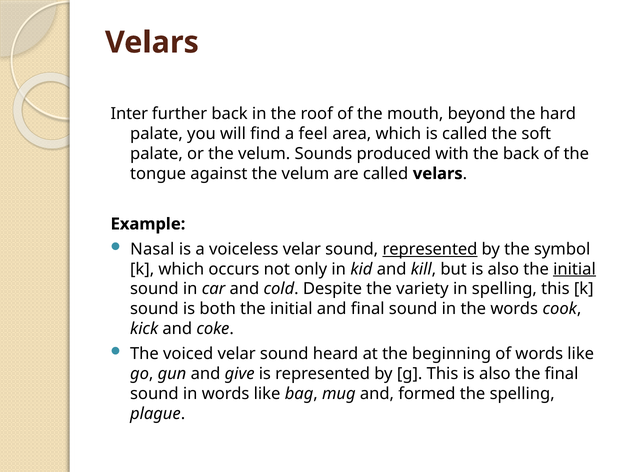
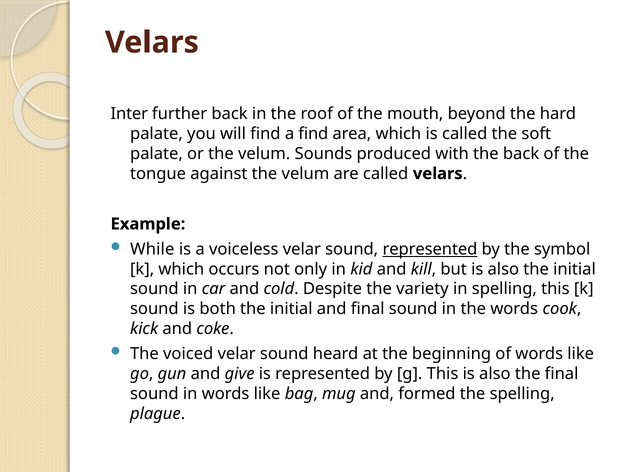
a feel: feel -> find (313, 134)
Nasal: Nasal -> While (152, 249)
initial underline: present -> none (575, 269)
